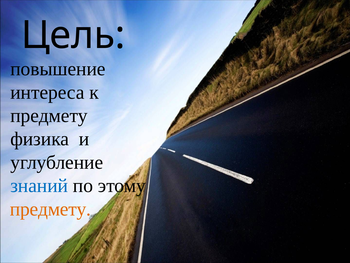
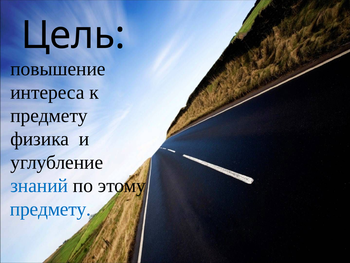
предмету colour: orange -> blue (50, 209)
